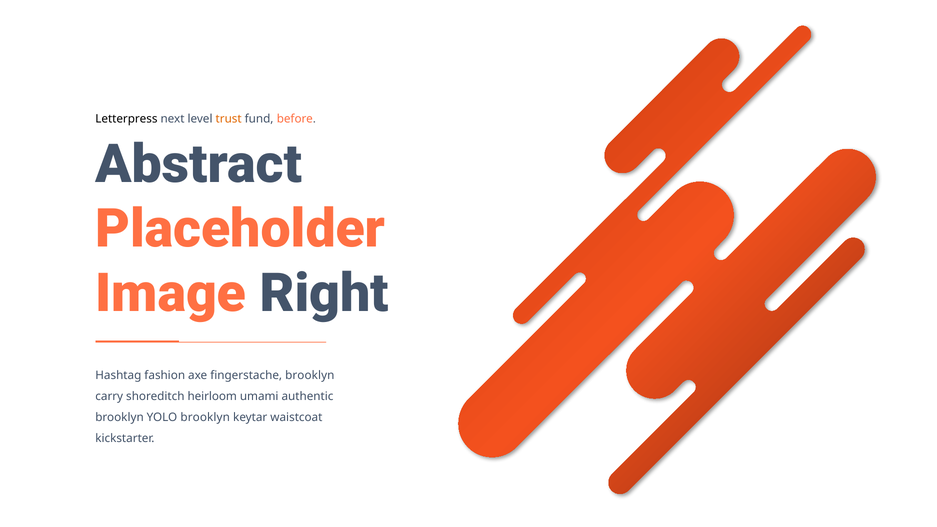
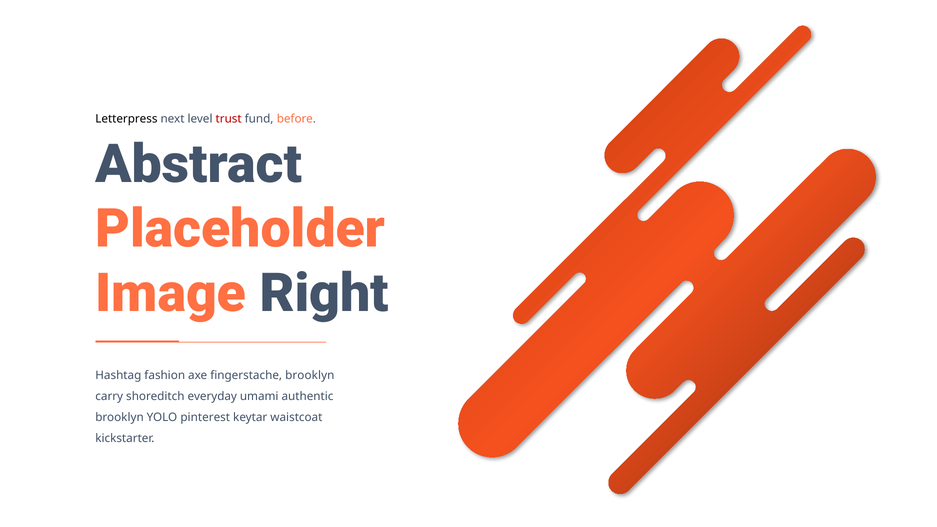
trust colour: orange -> red (229, 119)
heirloom: heirloom -> everyday (212, 396)
YOLO brooklyn: brooklyn -> pinterest (205, 418)
